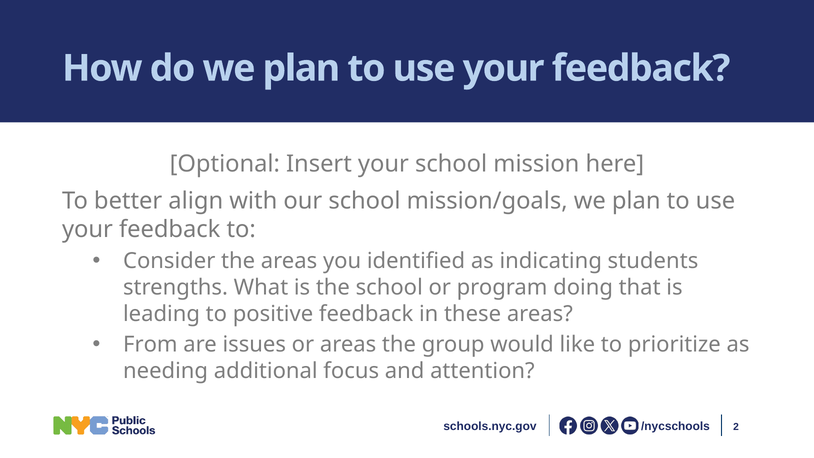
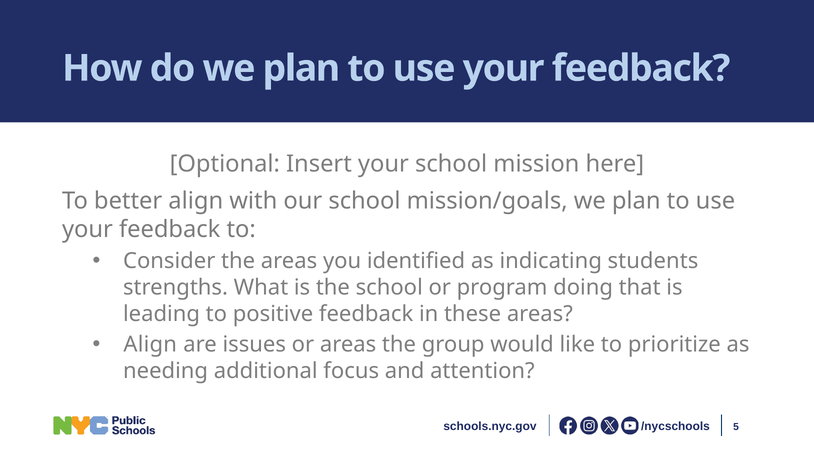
From: From -> Align (150, 345)
2: 2 -> 5 (736, 427)
